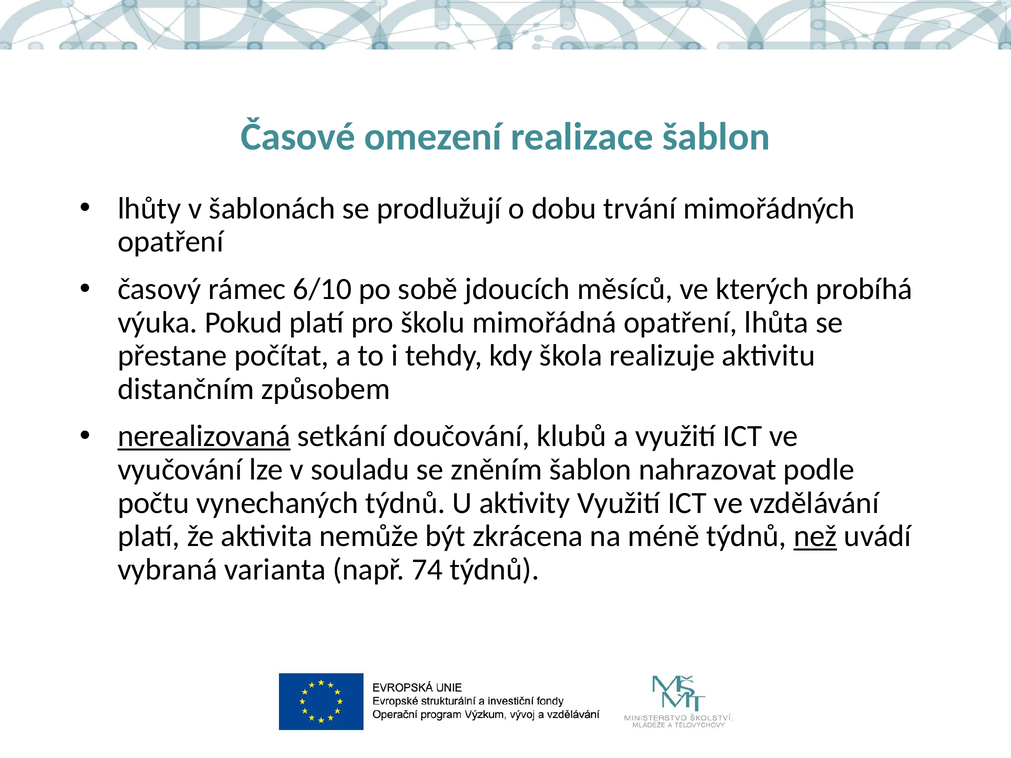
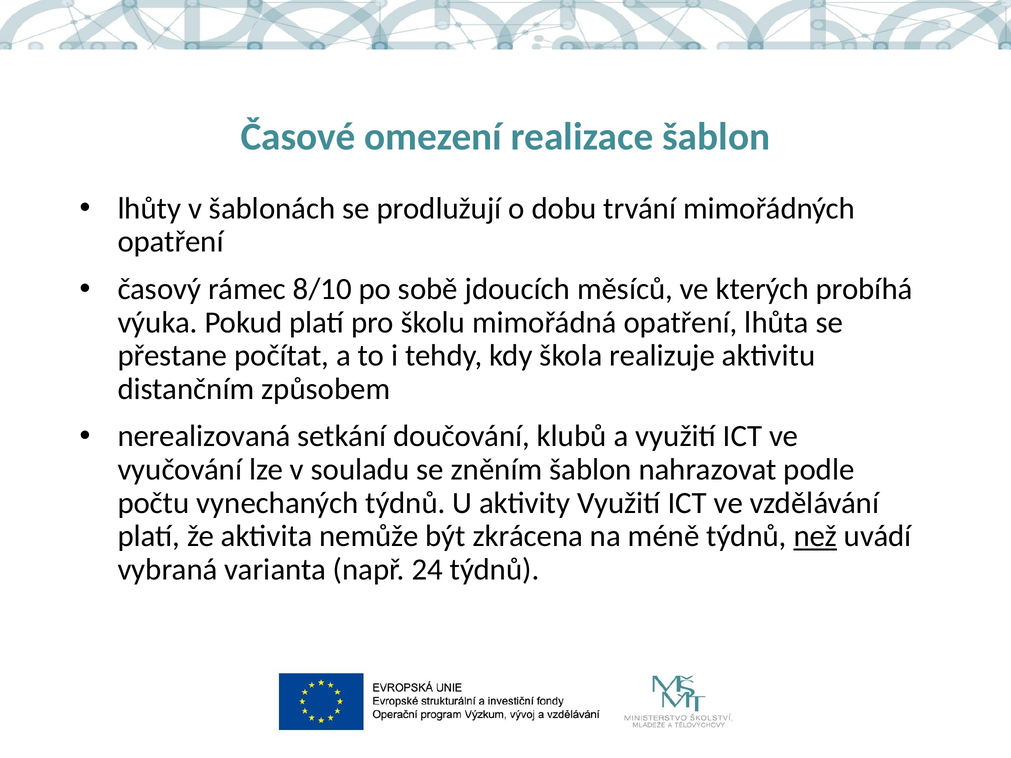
6/10: 6/10 -> 8/10 (322, 289)
nerealizovaná underline: present -> none (204, 436)
74: 74 -> 24 (427, 570)
